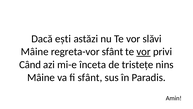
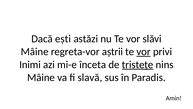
regreta-vor sfânt: sfânt -> aștrii (112, 51)
Când: Când -> Inimi (30, 64)
tristețe underline: none -> present (138, 64)
fi sfânt: sfânt -> slavă (90, 77)
